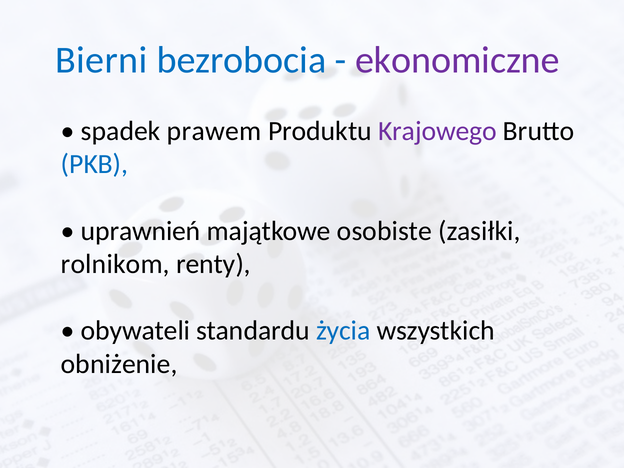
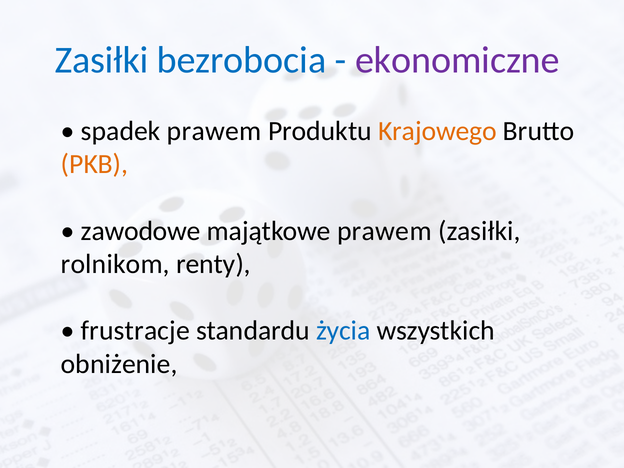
Bierni: Bierni -> Zasiłki (102, 60)
Krajowego colour: purple -> orange (438, 131)
PKB colour: blue -> orange (95, 164)
uprawnień: uprawnień -> zawodowe (141, 231)
majątkowe osobiste: osobiste -> prawem (384, 231)
obywateli: obywateli -> frustracje (135, 331)
